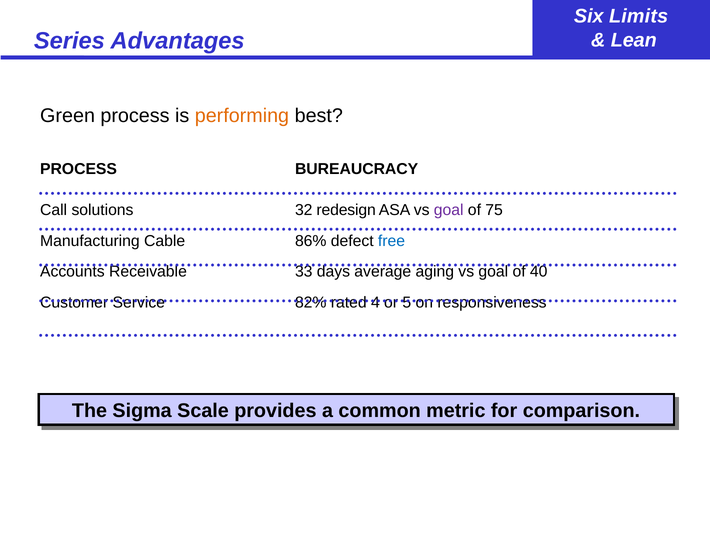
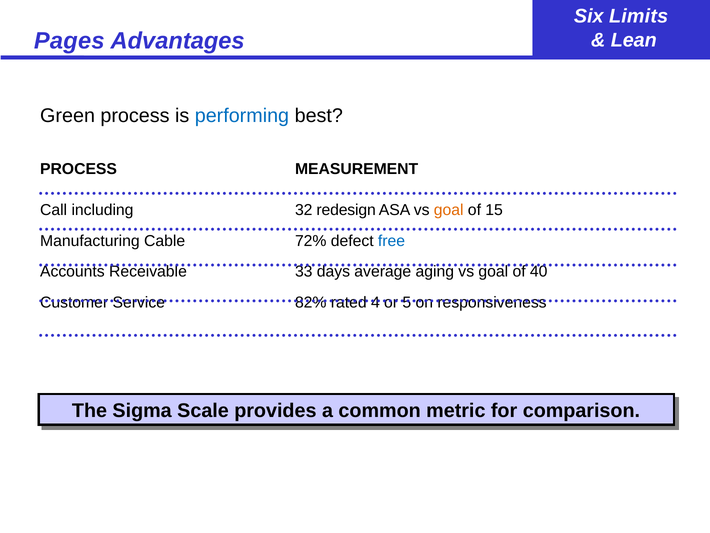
Series: Series -> Pages (69, 41)
performing colour: orange -> blue (242, 116)
BUREAUCRACY: BUREAUCRACY -> MEASUREMENT (357, 169)
solutions: solutions -> including (103, 210)
goal colour: purple -> orange (449, 210)
75: 75 -> 15 (494, 210)
86%: 86% -> 72% (311, 241)
